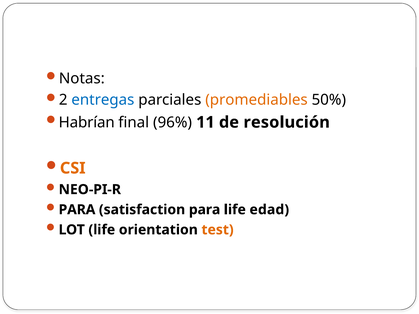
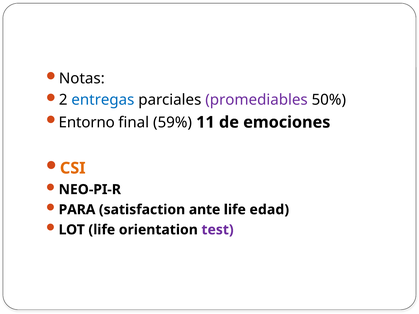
promediables colour: orange -> purple (256, 100)
Habrían: Habrían -> Entorno (87, 123)
96%: 96% -> 59% (173, 123)
resolución: resolución -> emociones (287, 122)
satisfaction para: para -> ante (205, 210)
test colour: orange -> purple (218, 230)
